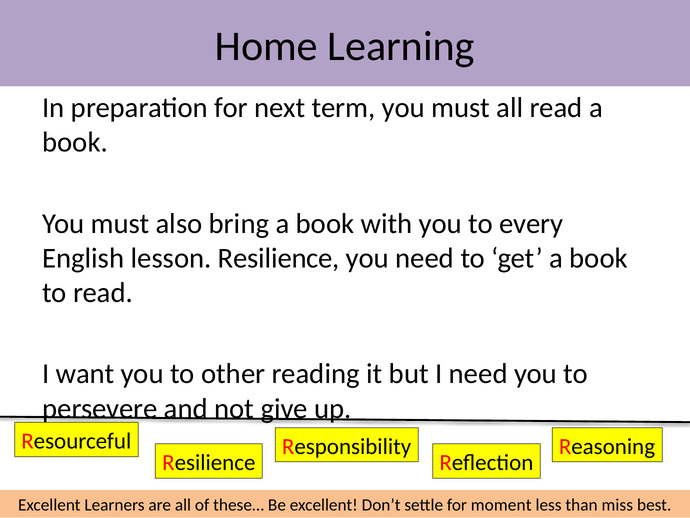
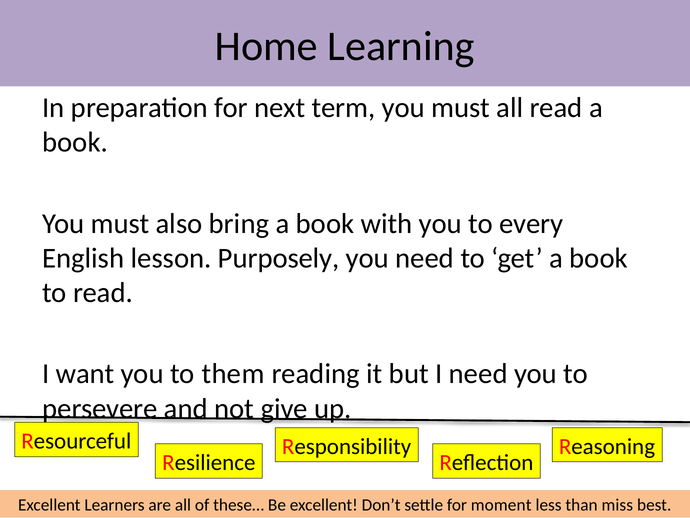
lesson Resilience: Resilience -> Purposely (279, 258)
other: other -> them (233, 374)
